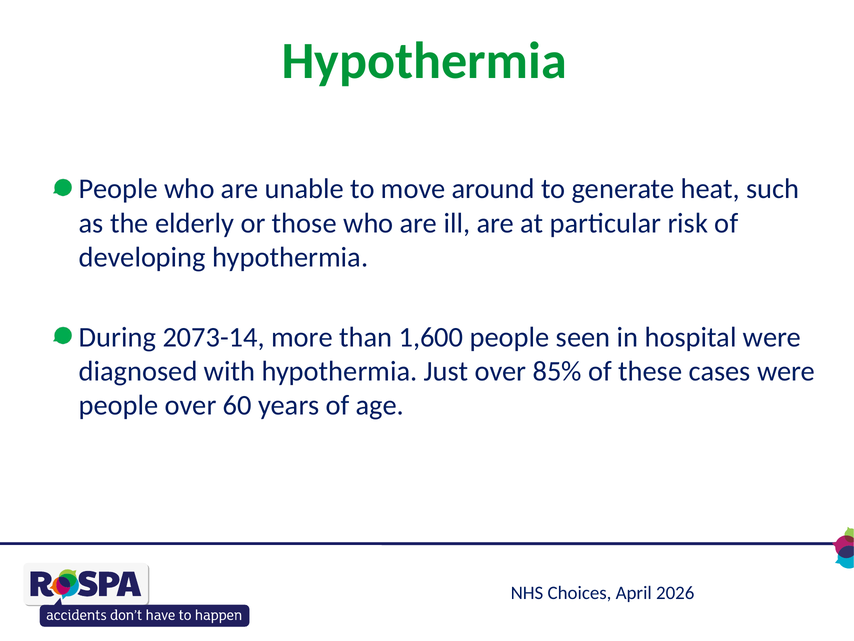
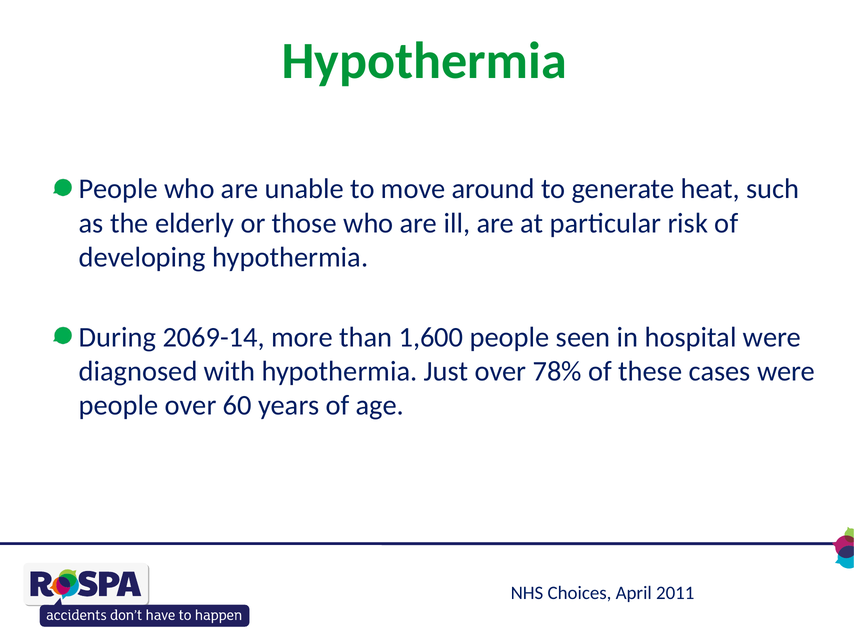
2073-14: 2073-14 -> 2069-14 (214, 337)
85%: 85% -> 78% (557, 371)
2026: 2026 -> 2011 (675, 593)
